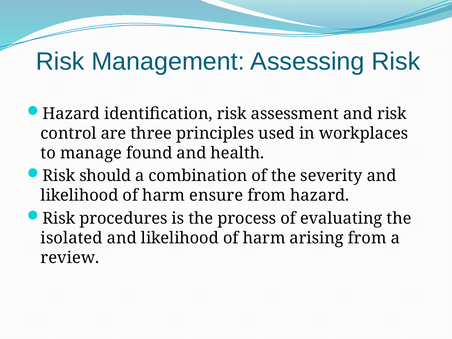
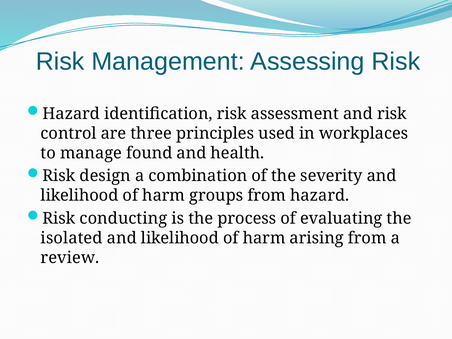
should: should -> design (105, 176)
ensure: ensure -> groups (216, 196)
procedures: procedures -> conducting (123, 218)
